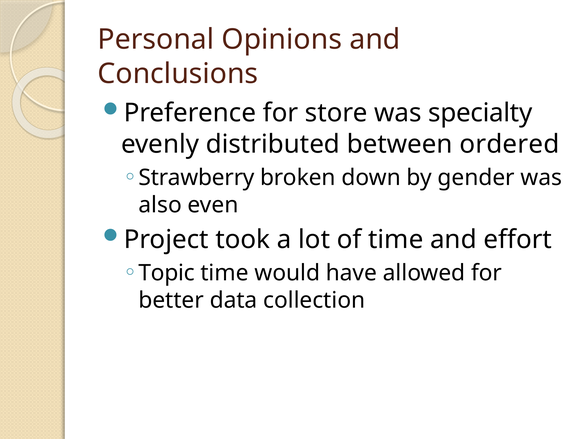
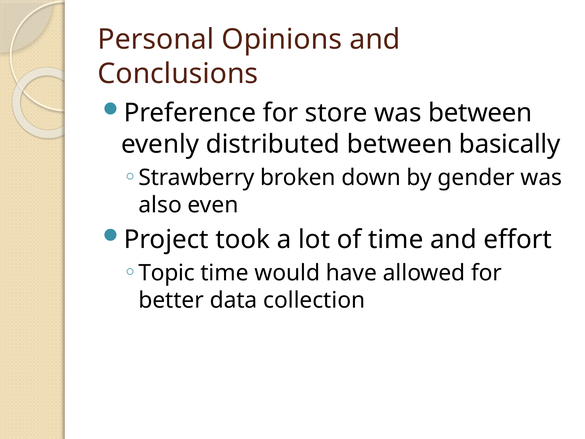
was specialty: specialty -> between (480, 113)
ordered: ordered -> basically (510, 144)
